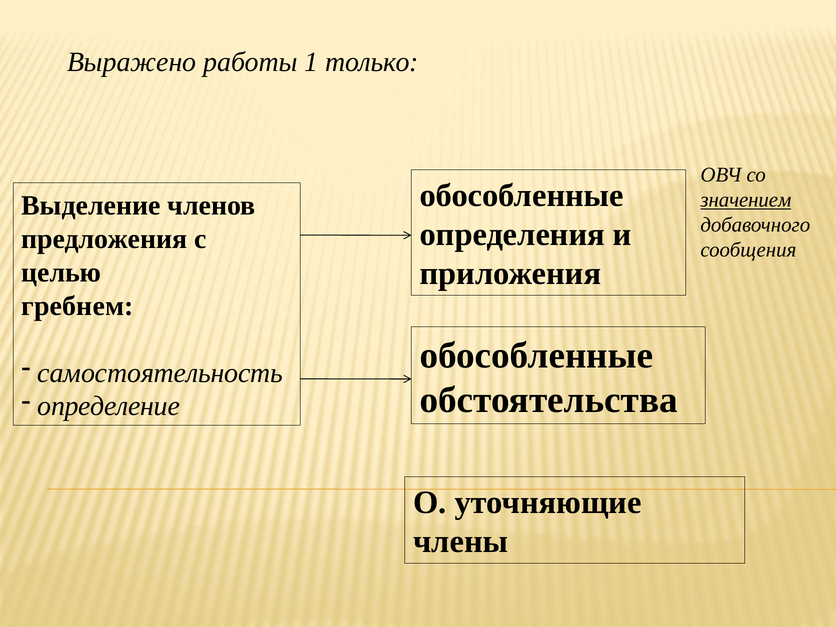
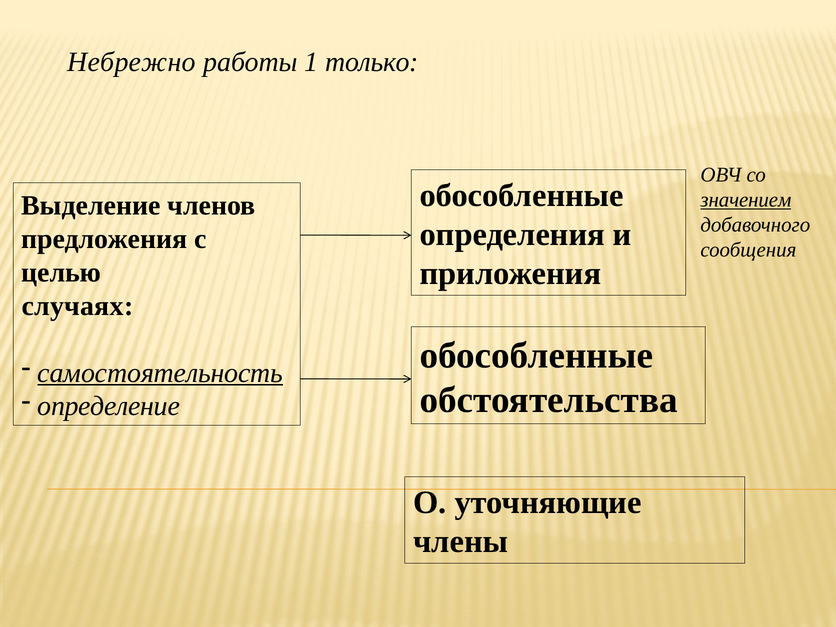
Выражено: Выражено -> Небрежно (131, 62)
гребнем: гребнем -> случаях (77, 306)
самостоятельность underline: none -> present (160, 373)
